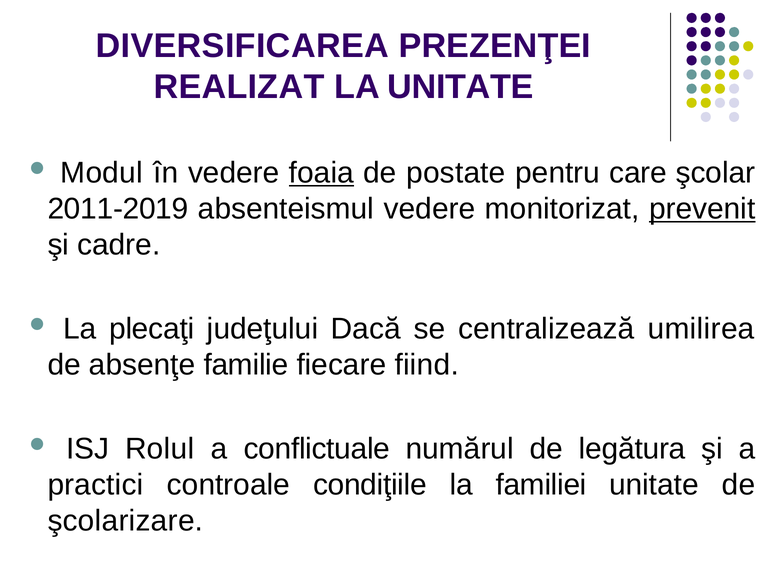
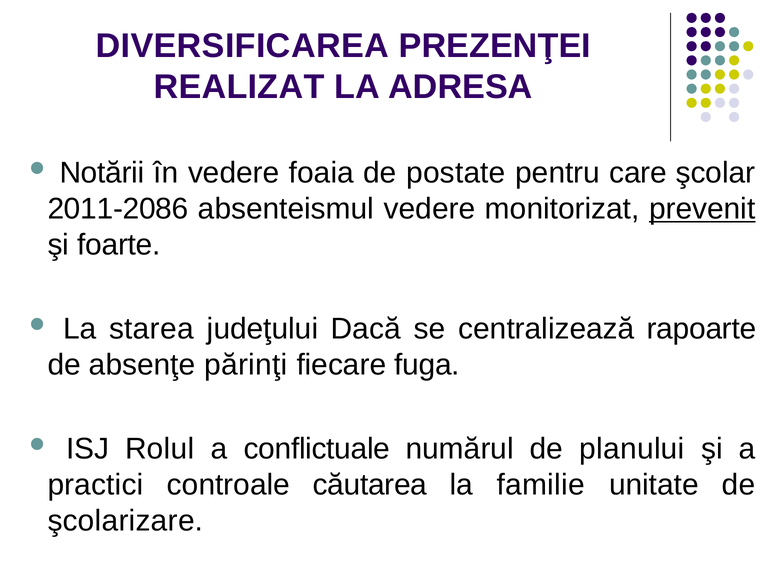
LA UNITATE: UNITATE -> ADRESA (460, 87)
Modul: Modul -> Notării (102, 173)
foaia underline: present -> none (321, 173)
2011-2019: 2011-2019 -> 2011-2086 (118, 209)
cadre: cadre -> foarte (119, 245)
plecaţi: plecaţi -> starea (151, 328)
umilirea: umilirea -> rapoarte (701, 328)
familie: familie -> părinţi (246, 364)
fiind: fiind -> fuga (427, 364)
legătura: legătura -> planului (632, 448)
condiţiile: condiţiile -> căutarea (370, 484)
familiei: familiei -> familie (541, 484)
